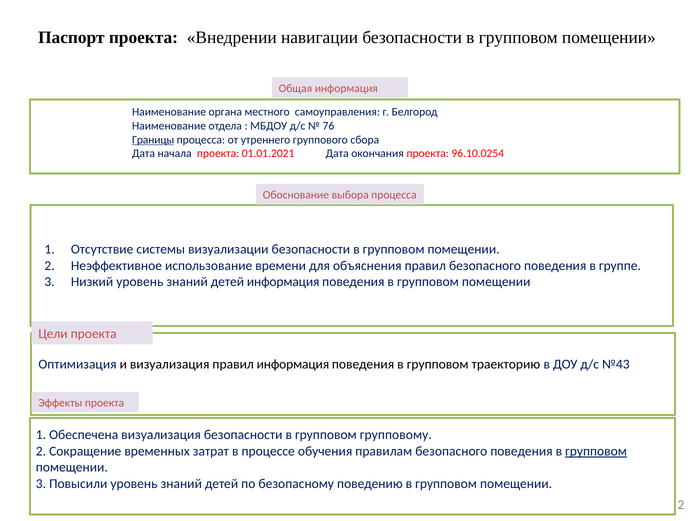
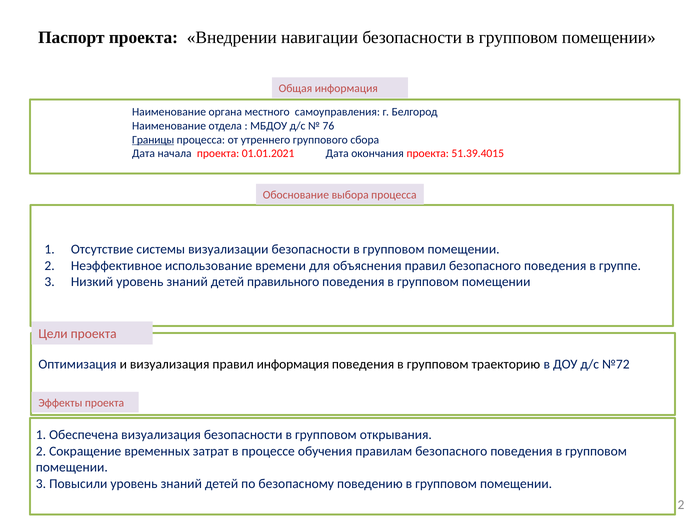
96.10.0254: 96.10.0254 -> 51.39.4015 (478, 153)
детей информация: информация -> правильного (283, 282)
№43: №43 -> №72 (616, 364)
групповому: групповому -> открывания (396, 435)
групповом underline: present -> none (596, 451)
